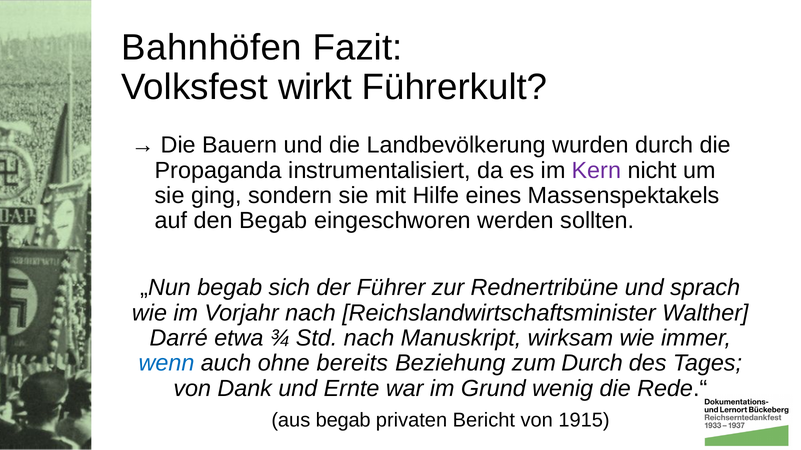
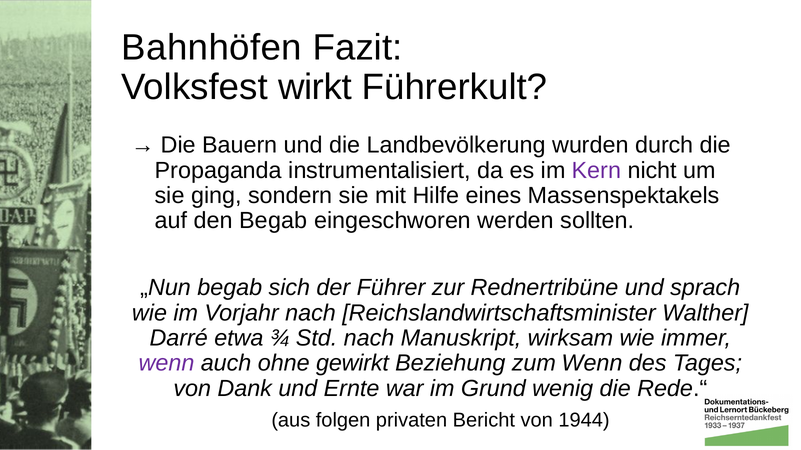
wenn colour: blue -> purple (166, 364)
bereits: bereits -> gewirkt (353, 364)
zum Durch: Durch -> Wenn (592, 364)
aus begab: begab -> folgen (343, 421)
1915: 1915 -> 1944 (584, 421)
